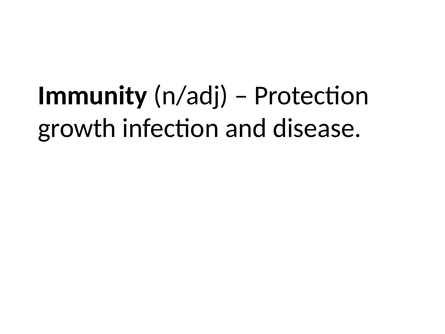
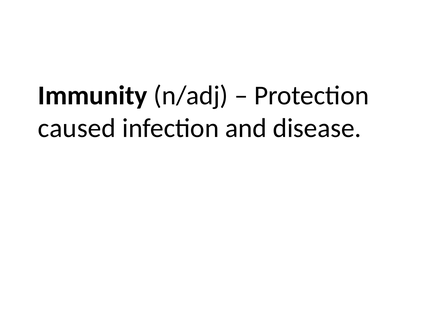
growth: growth -> caused (77, 128)
